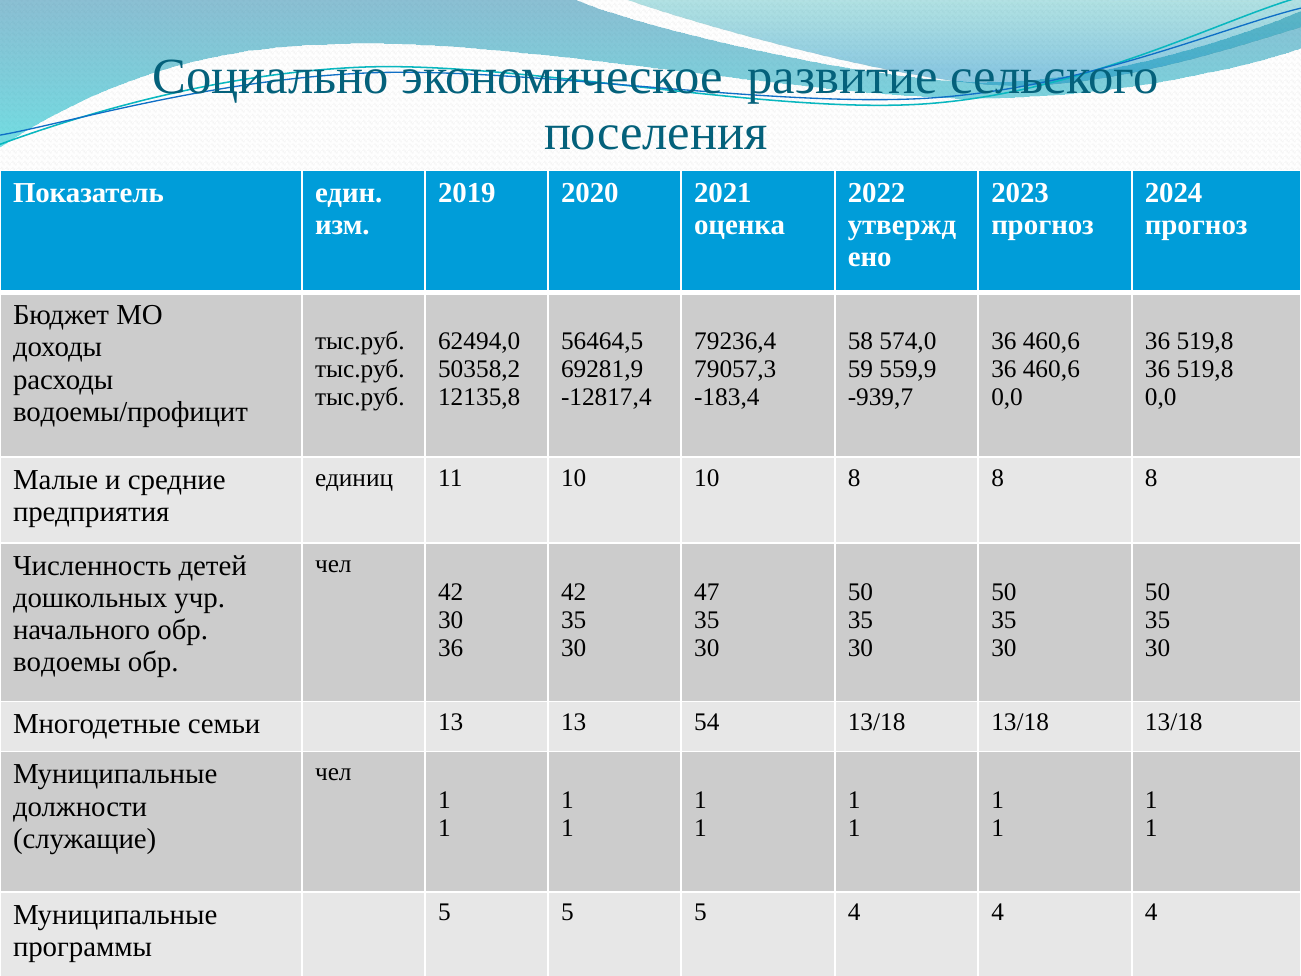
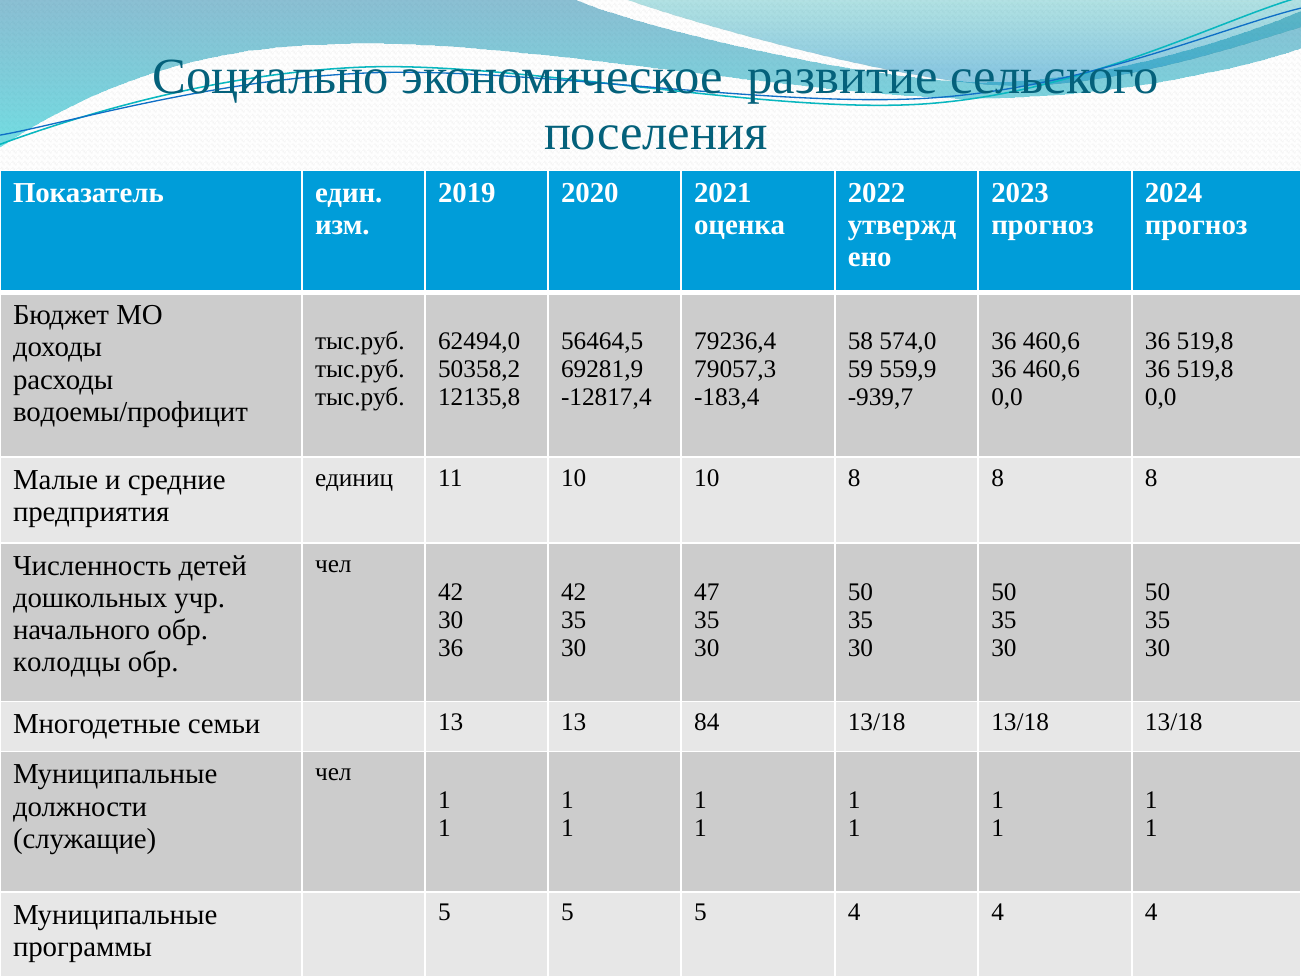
водоемы: водоемы -> колодцы (67, 662)
54: 54 -> 84 (707, 722)
